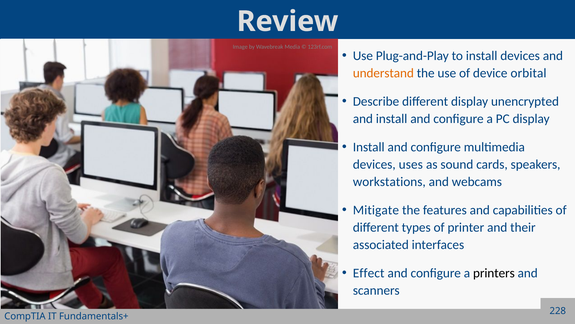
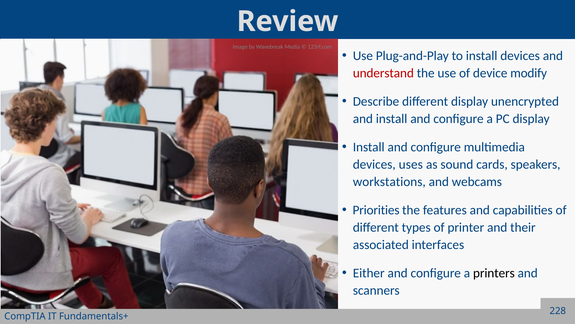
understand colour: orange -> red (383, 73)
orbital: orbital -> modify (529, 73)
Mitigate: Mitigate -> Priorities (376, 210)
Effect: Effect -> Either (369, 273)
